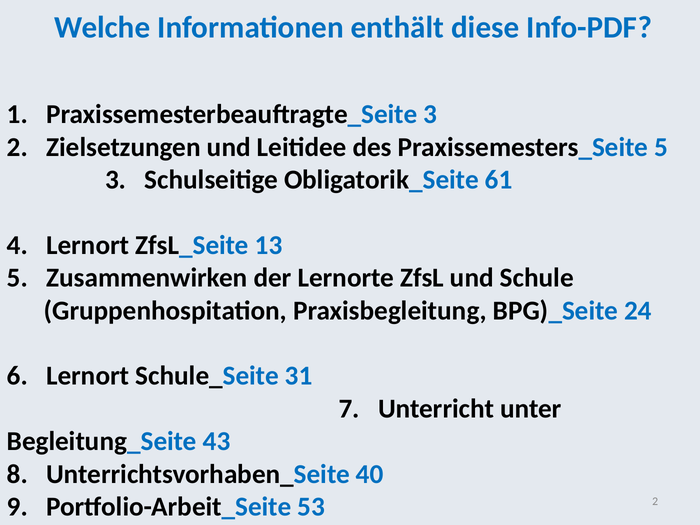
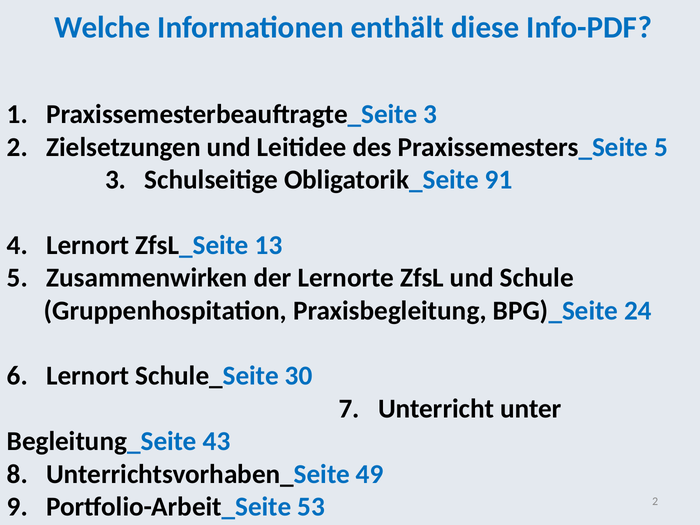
61: 61 -> 91 (499, 180)
31: 31 -> 30 (299, 376)
40: 40 -> 49 (370, 474)
